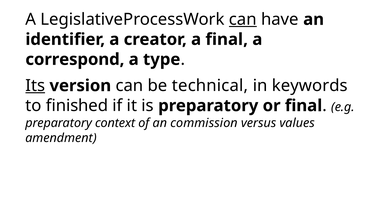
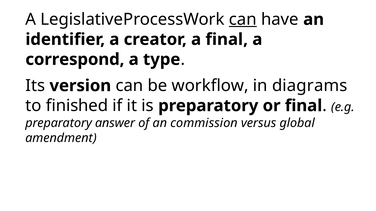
Its underline: present -> none (35, 86)
technical: technical -> workflow (210, 86)
keywords: keywords -> diagrams (310, 86)
context: context -> answer (115, 123)
values: values -> global (297, 123)
